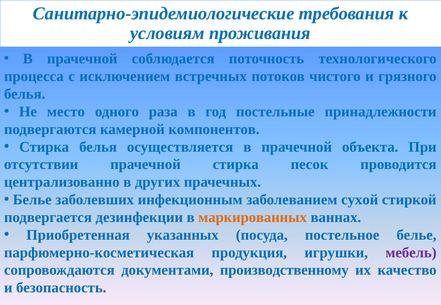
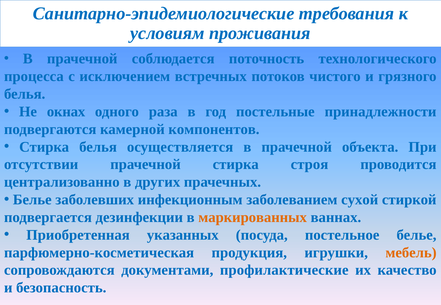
место: место -> окнах (66, 112)
песок: песок -> строя (309, 165)
мебель colour: purple -> orange (411, 253)
производственному: производственному -> профилактические (284, 270)
